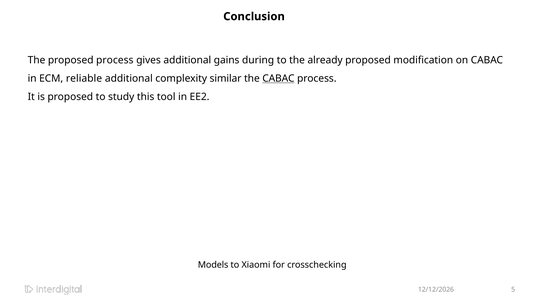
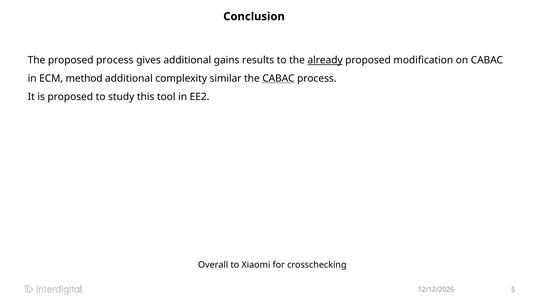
during: during -> results (258, 60)
already underline: none -> present (325, 60)
reliable: reliable -> method (84, 79)
Models: Models -> Overall (213, 265)
